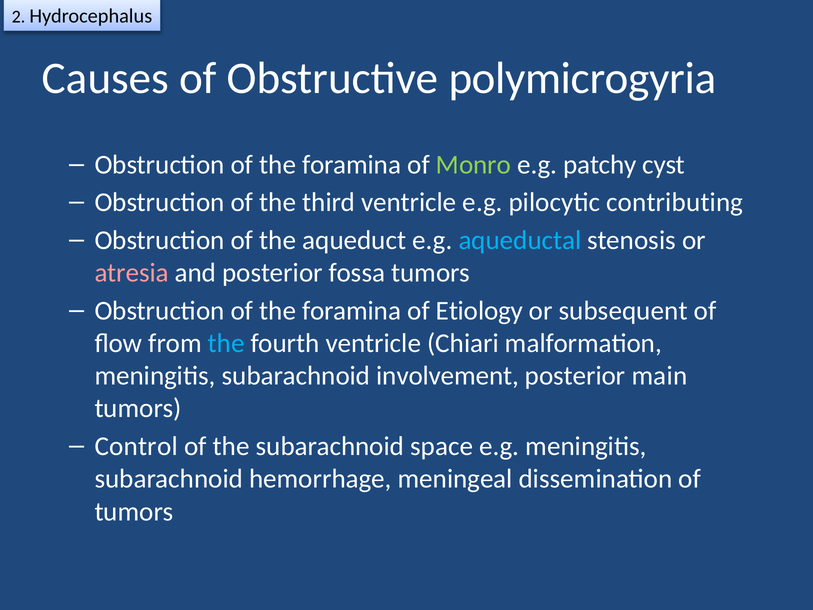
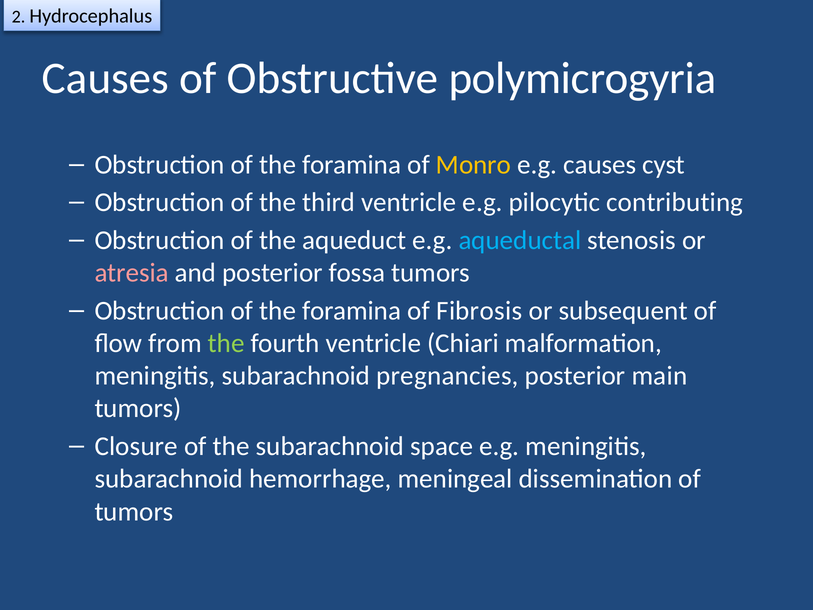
Monro colour: light green -> yellow (474, 165)
e.g patchy: patchy -> causes (600, 165)
Etiology: Etiology -> Fibrosis (479, 311)
the colour: light blue -> light green (226, 343)
involvement: involvement -> pregnancies (447, 376)
Control: Control -> Closure (136, 446)
